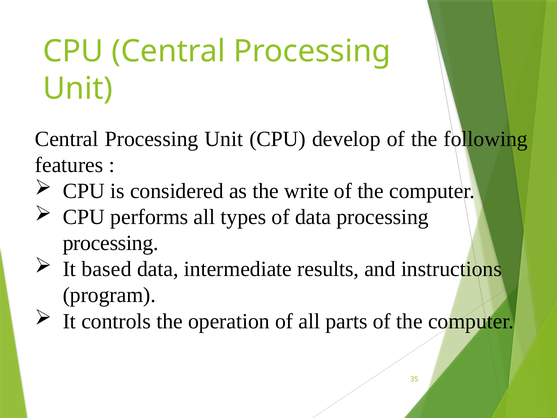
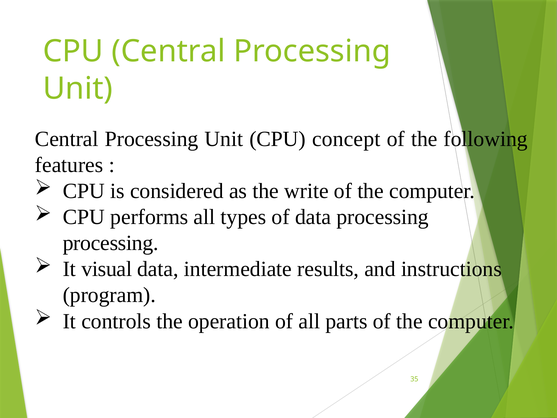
develop: develop -> concept (346, 139)
based: based -> visual (107, 269)
